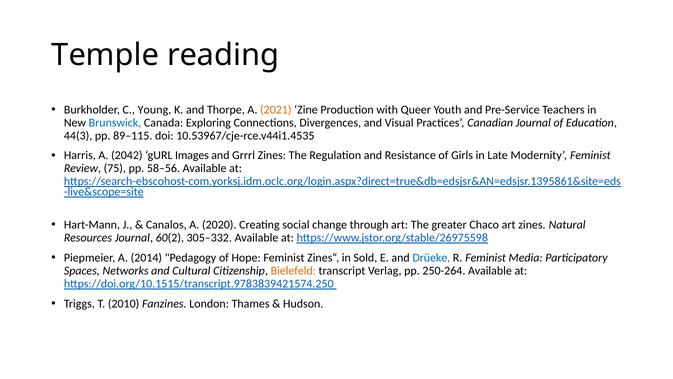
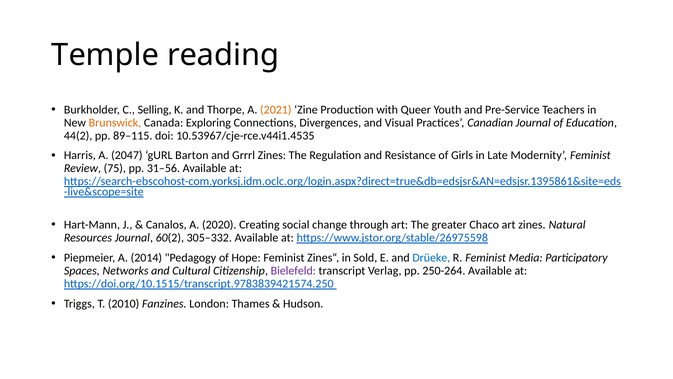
Young: Young -> Selling (155, 110)
Brunswick colour: blue -> orange (115, 123)
44(3: 44(3 -> 44(2 (78, 135)
2042: 2042 -> 2047 (127, 155)
Images: Images -> Barton (192, 155)
58–56: 58–56 -> 31–56 (163, 168)
Bielefeld colour: orange -> purple (293, 270)
